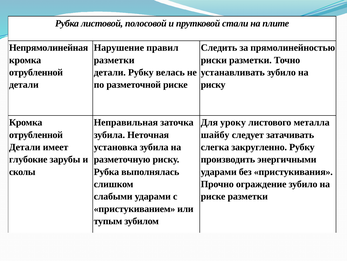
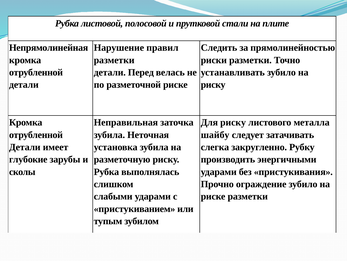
детали Рубку: Рубку -> Перед (141, 72)
Для уроку: уроку -> риску (233, 122)
